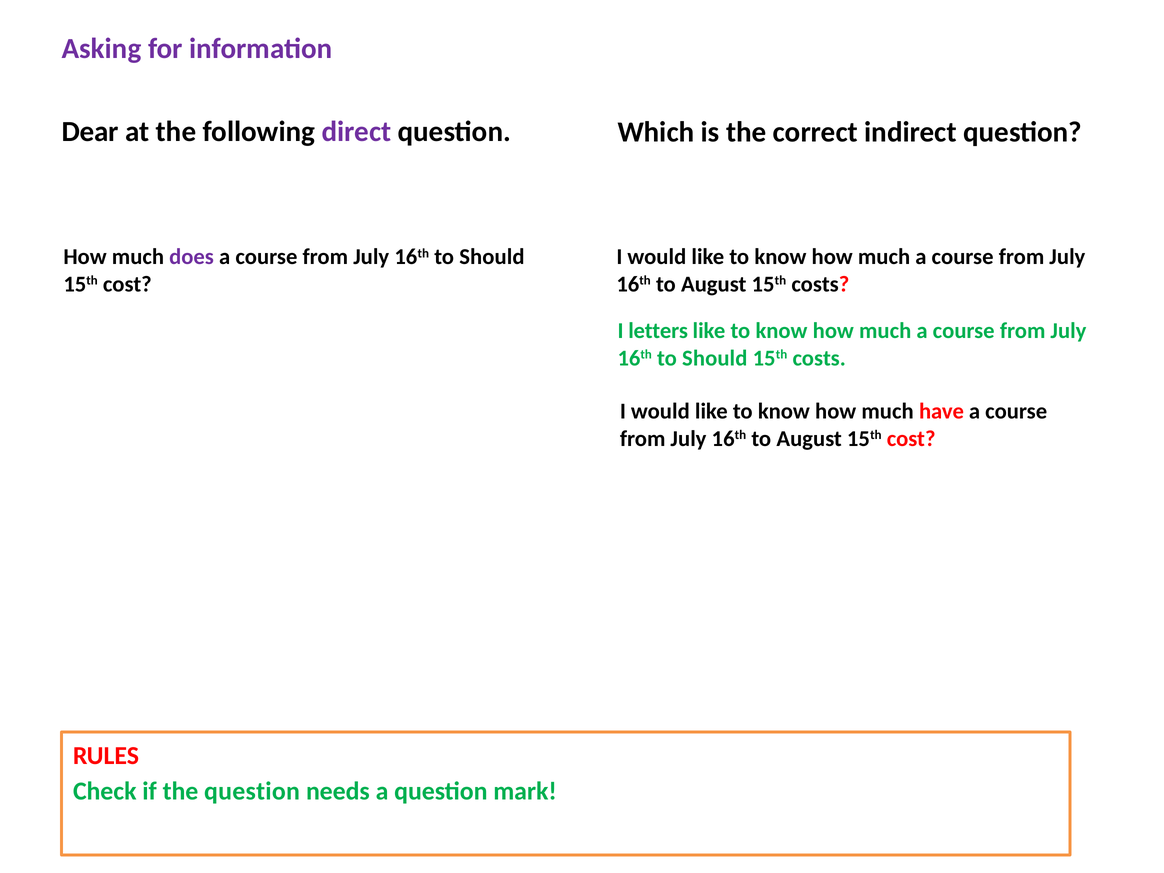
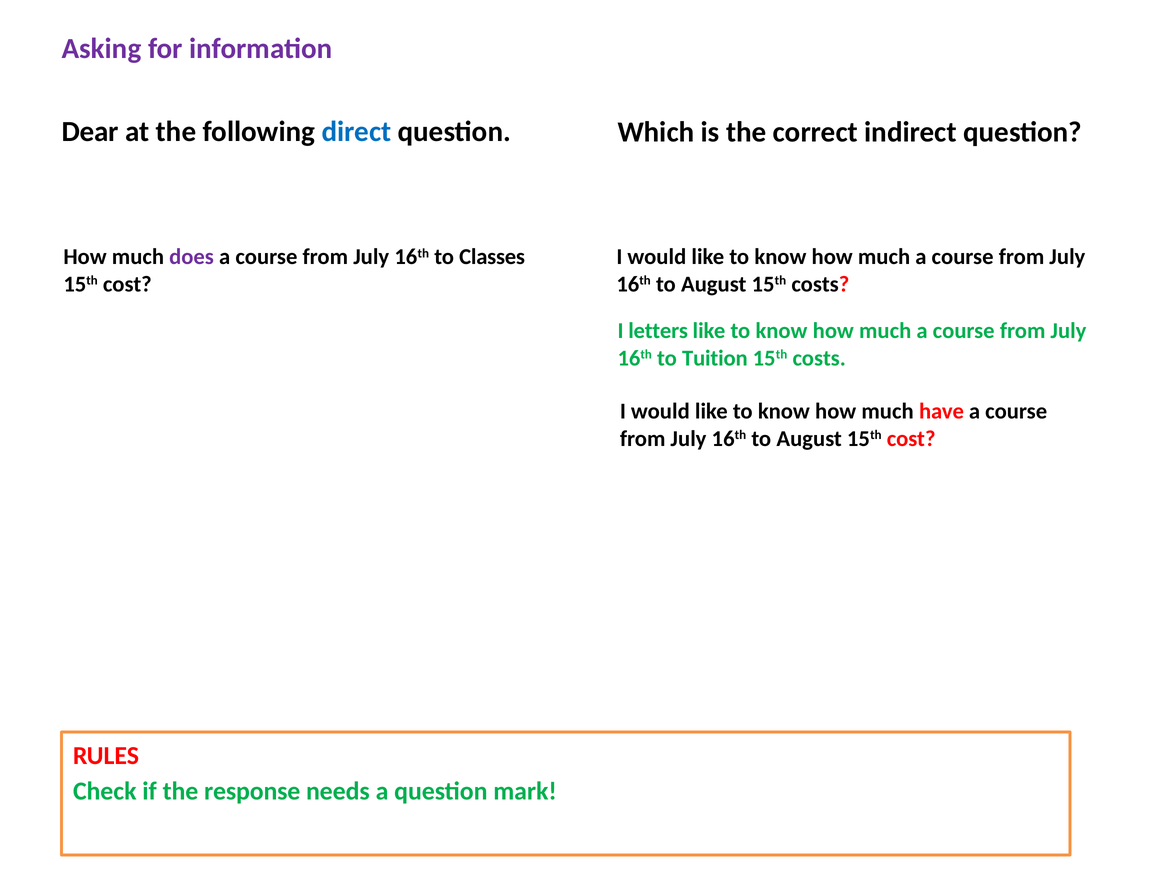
direct colour: purple -> blue (356, 132)
Should: Should -> Classes (492, 257)
Should: Should -> Tuition (715, 358)
the question: question -> response (252, 791)
